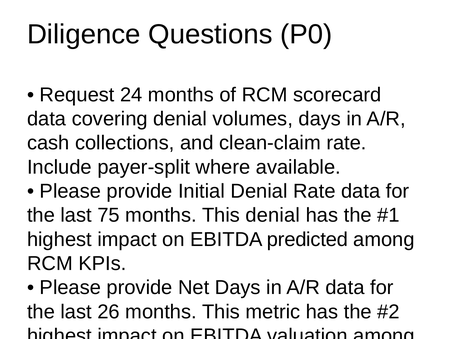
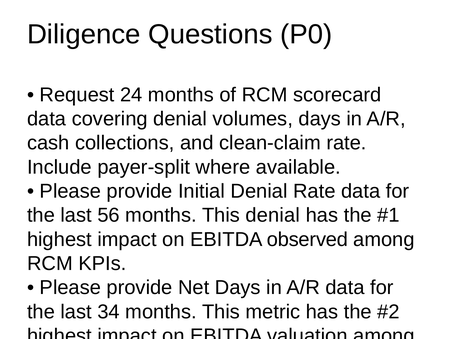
75: 75 -> 56 (109, 215)
predicted: predicted -> observed (307, 239)
26: 26 -> 34 (109, 312)
